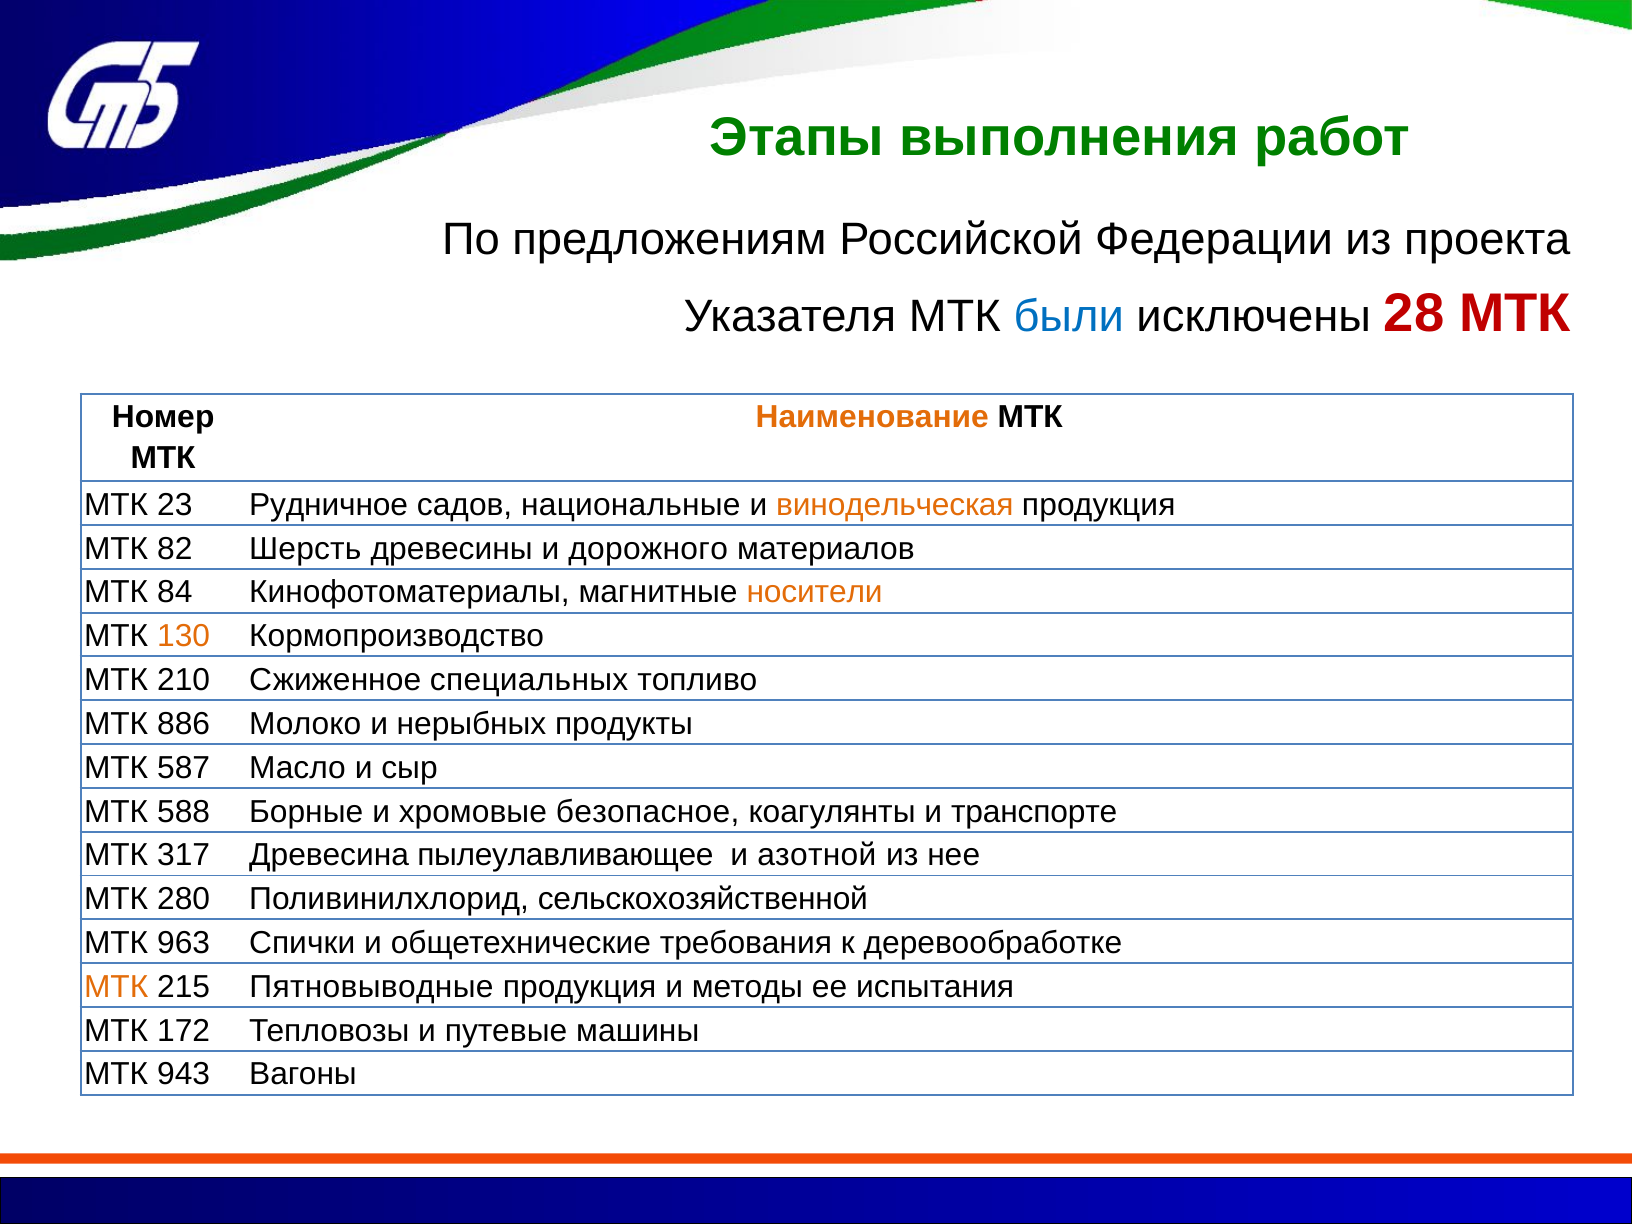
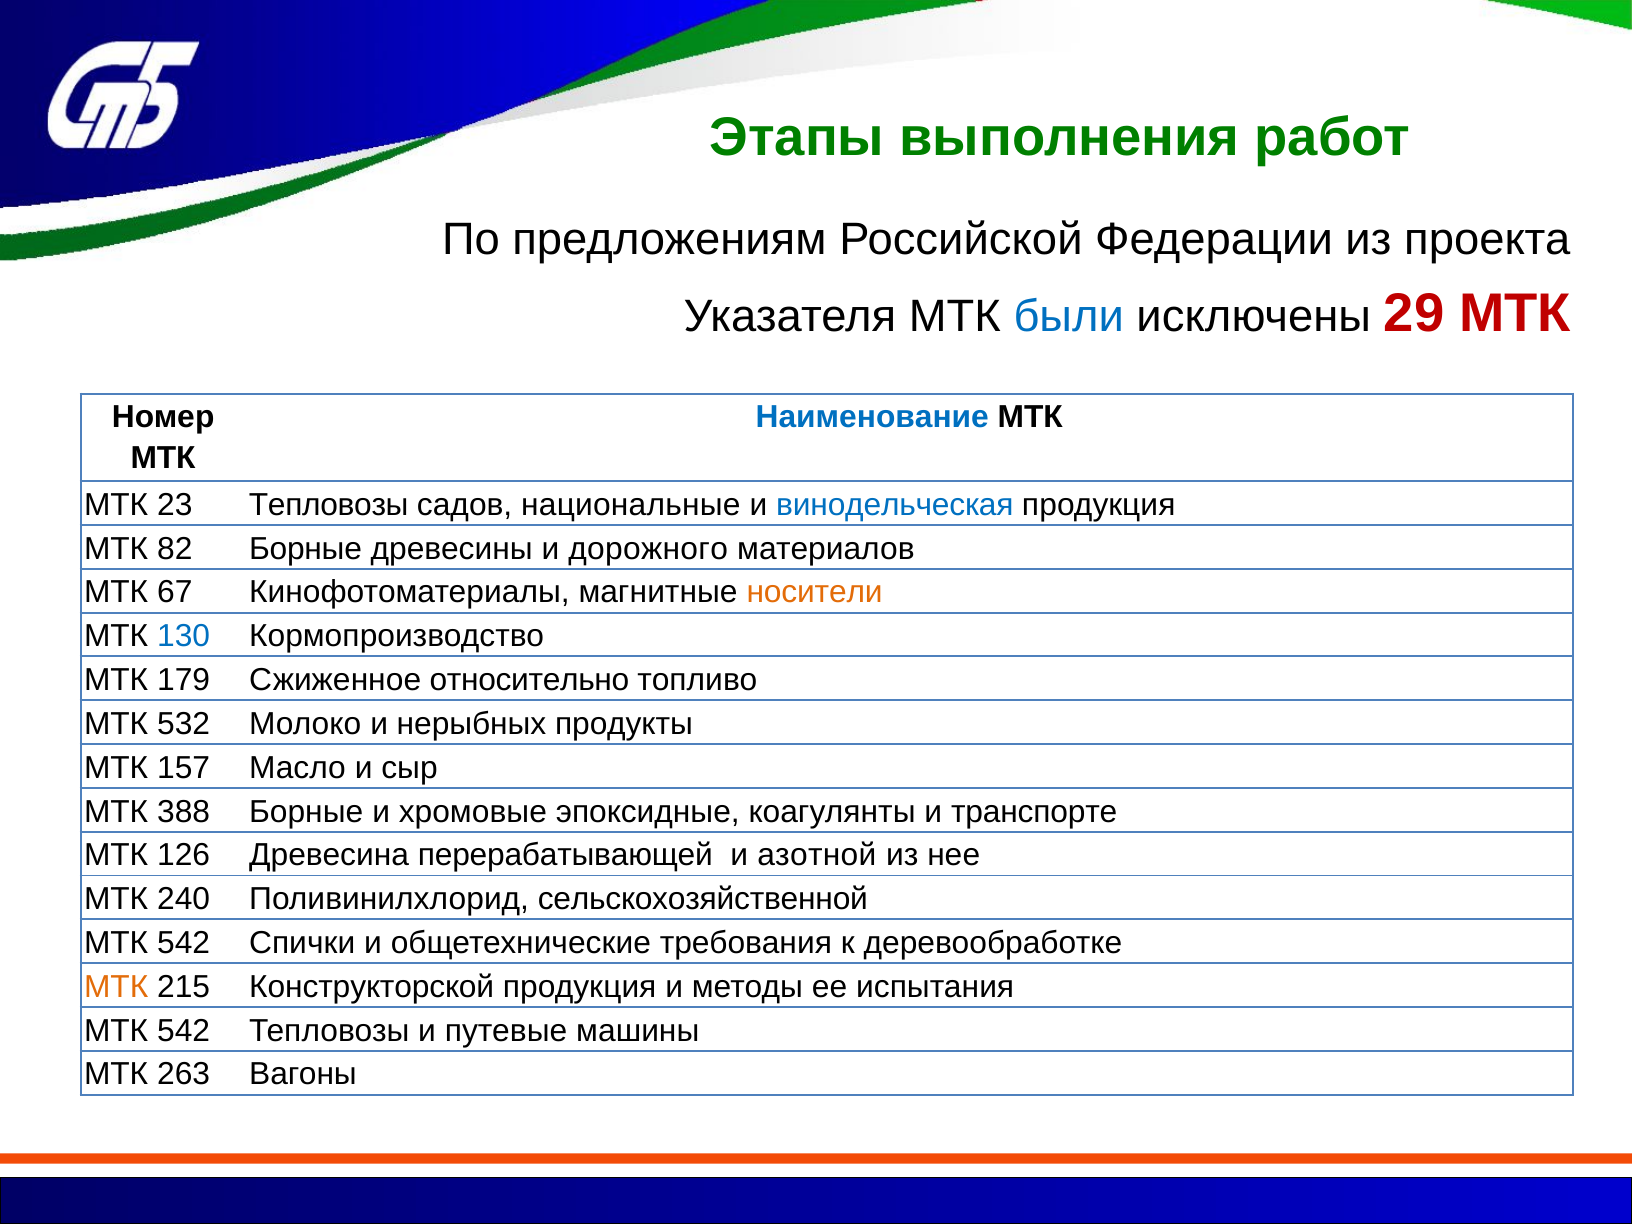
28: 28 -> 29 (1414, 313)
Наименование colour: orange -> blue (872, 417)
23 Рудничное: Рудничное -> Тепловозы (329, 505)
винодельческая colour: orange -> blue (895, 505)
82 Шерсть: Шерсть -> Борные (306, 549)
84: 84 -> 67 (175, 592)
130 colour: orange -> blue (184, 636)
210: 210 -> 179 (184, 680)
специальных: специальных -> относительно (529, 680)
886: 886 -> 532 (184, 724)
587: 587 -> 157 (184, 768)
588: 588 -> 388 (184, 812)
безопасное: безопасное -> эпоксидные (648, 812)
317: 317 -> 126 (184, 855)
пылеулавливающее: пылеулавливающее -> перерабатывающей (565, 855)
280: 280 -> 240 (184, 899)
963: 963 -> 542 (184, 943)
Пятновыводные: Пятновыводные -> Конструкторской (372, 987)
172: 172 -> 542 (184, 1031)
943: 943 -> 263 (184, 1074)
